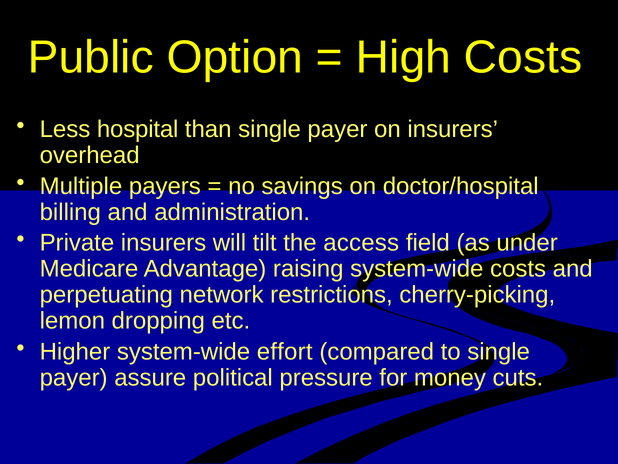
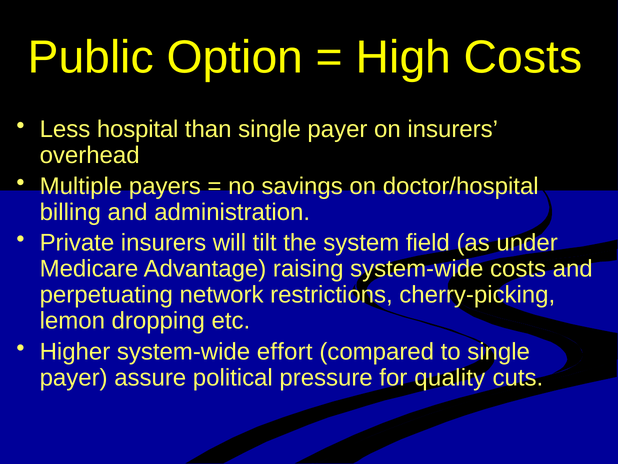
access: access -> system (361, 243)
money: money -> quality (450, 377)
